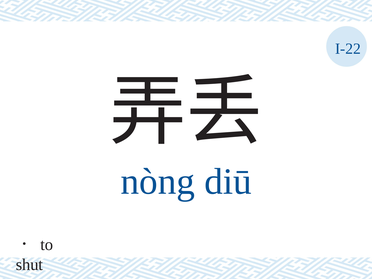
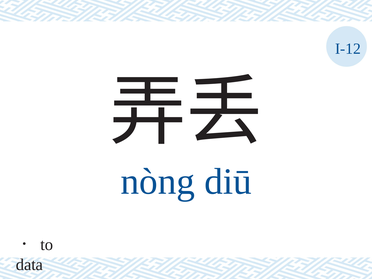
I-22: I-22 -> I-12 (348, 49)
shut: shut -> data (29, 265)
